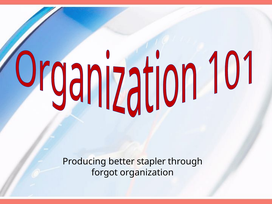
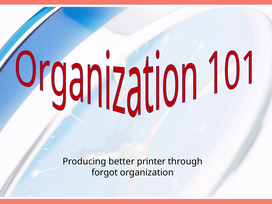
stapler: stapler -> printer (151, 162)
